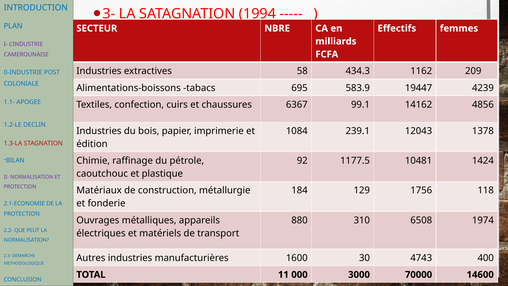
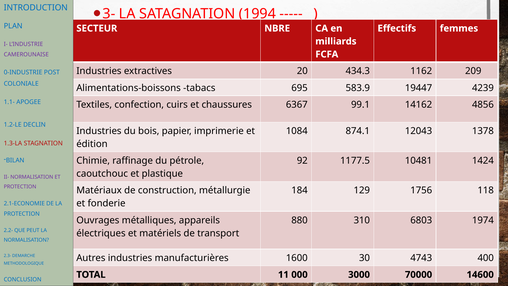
58: 58 -> 20 (302, 71)
239.1: 239.1 -> 874.1 (358, 131)
6508: 6508 -> 6803 (421, 220)
